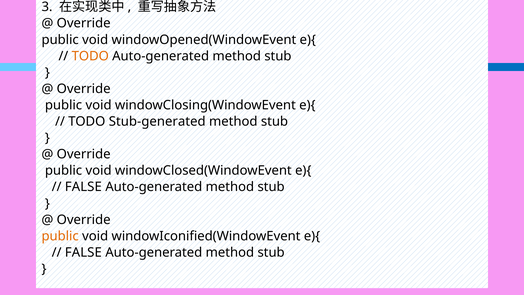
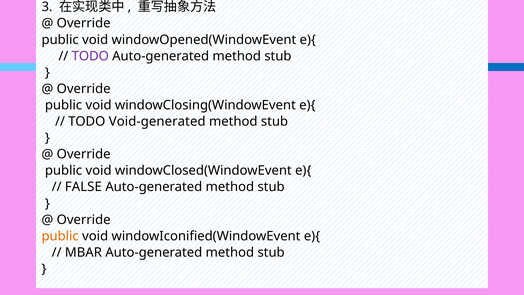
TODO colour: orange -> purple (90, 56)
Stub-generated: Stub-generated -> Void-generated (157, 121)
FALSE: FALSE -> MBAR (83, 252)
